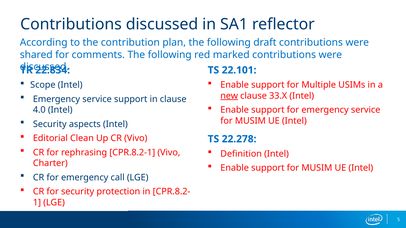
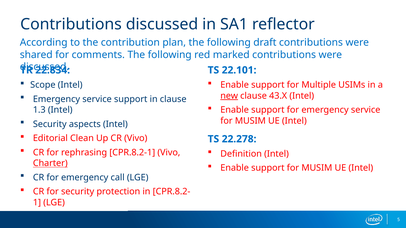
33.X: 33.X -> 43.X (278, 96)
4.0: 4.0 -> 1.3 (39, 110)
Charter underline: none -> present (50, 164)
